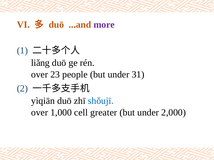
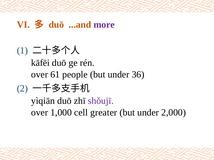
liǎng: liǎng -> kāfēi (40, 63)
23: 23 -> 61 (55, 75)
31: 31 -> 36 (138, 75)
shǒujī colour: blue -> purple (101, 101)
